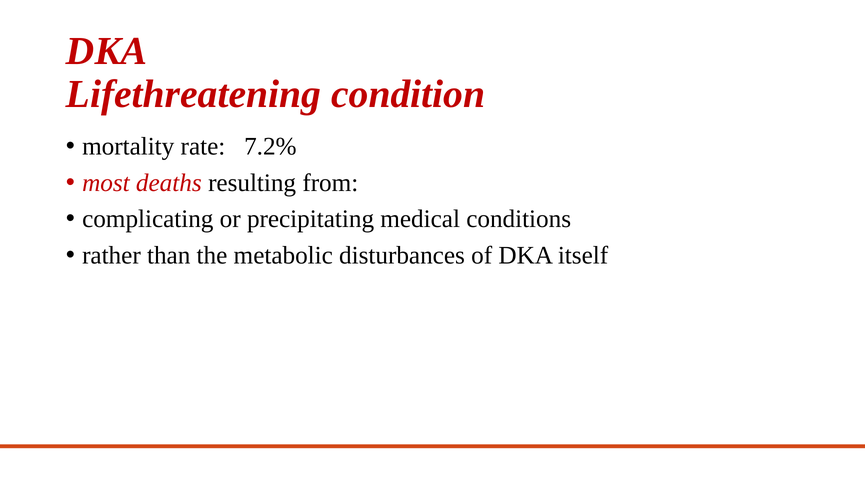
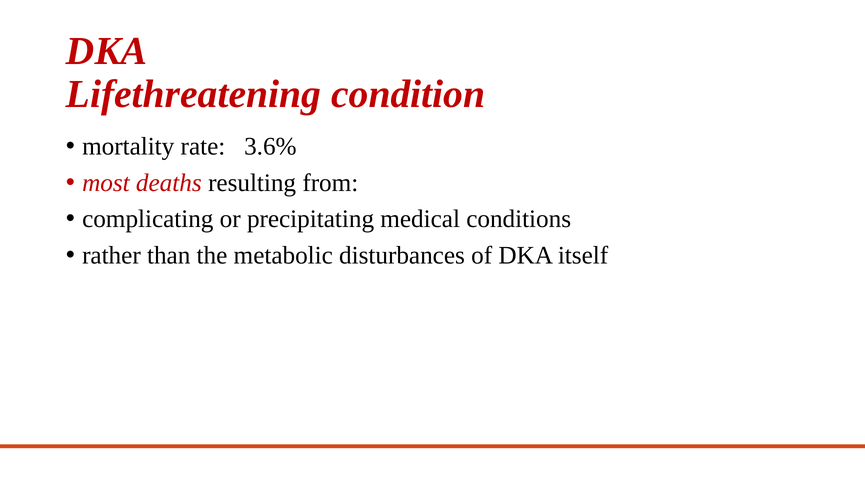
7.2%: 7.2% -> 3.6% (270, 146)
